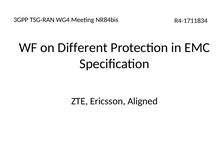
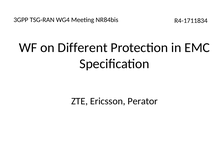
Aligned: Aligned -> Perator (143, 101)
